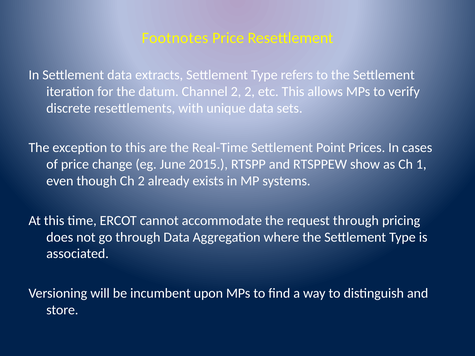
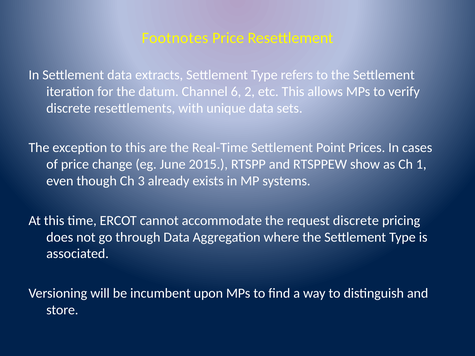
Channel 2: 2 -> 6 (236, 92)
Ch 2: 2 -> 3 (141, 181)
request through: through -> discrete (356, 221)
